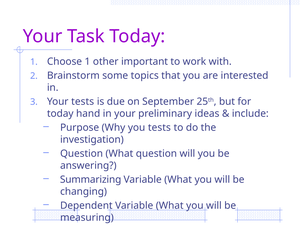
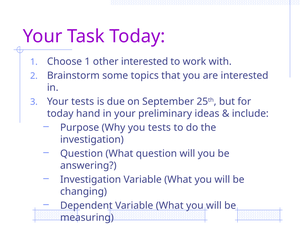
other important: important -> interested (145, 62)
Summarizing: Summarizing -> Investigation (91, 180)
